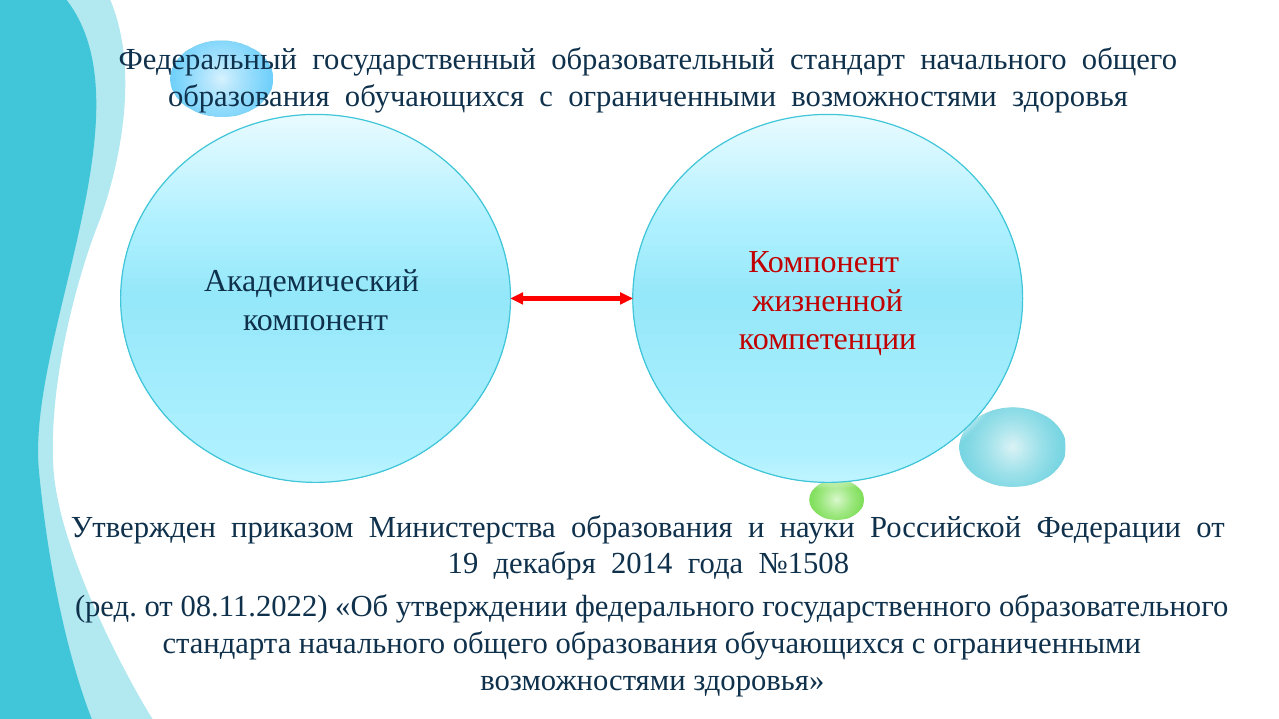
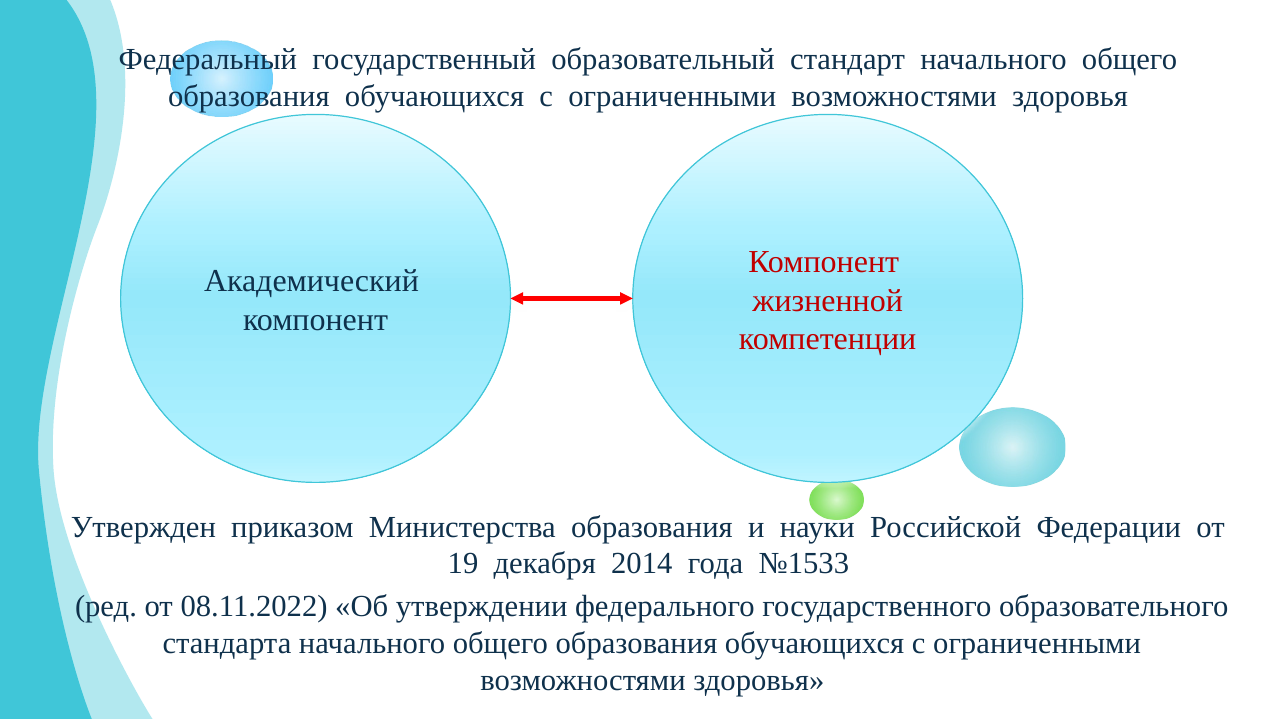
№1508: №1508 -> №1533 (804, 564)
